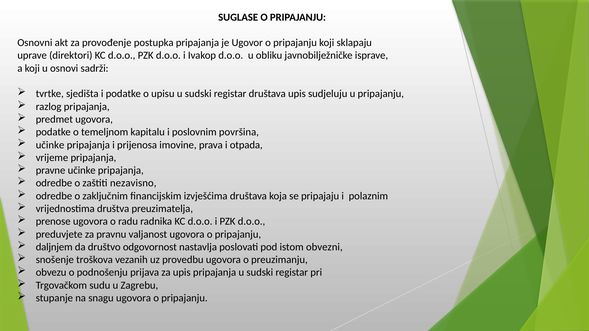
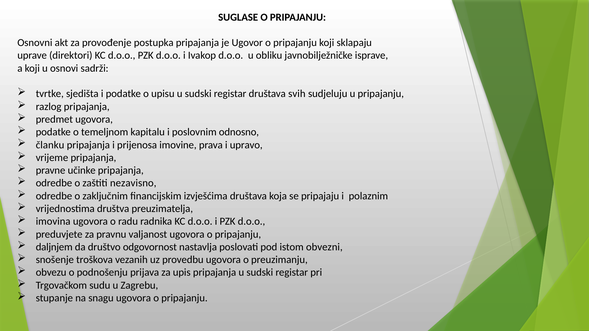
društava upis: upis -> svih (297, 94)
površina: površina -> odnosno (239, 132)
učinke: učinke -> članku (50, 145)
otpada: otpada -> upravo (246, 145)
prenose: prenose -> imovina (53, 222)
